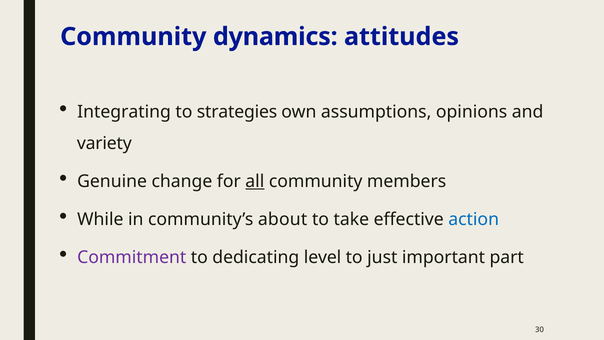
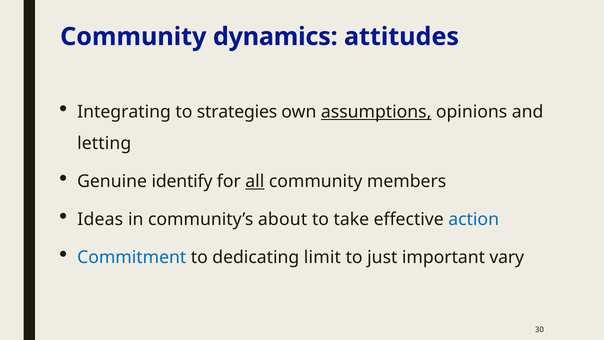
assumptions underline: none -> present (376, 112)
variety: variety -> letting (104, 143)
change: change -> identify (182, 181)
While: While -> Ideas (100, 219)
Commitment colour: purple -> blue (132, 257)
level: level -> limit (322, 257)
part: part -> vary (507, 257)
